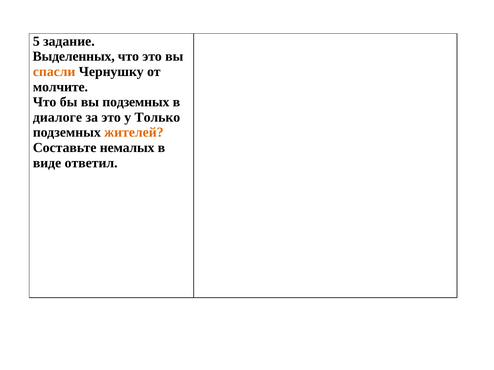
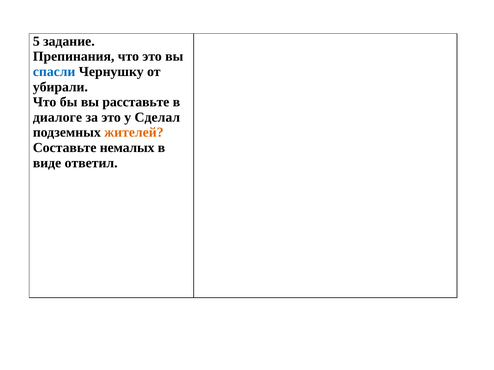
Выделенных: Выделенных -> Препинания (74, 56)
спасли colour: orange -> blue (54, 72)
молчите: молчите -> убирали (60, 87)
вы подземных: подземных -> расставьте (136, 102)
Только: Только -> Сделал (157, 117)
